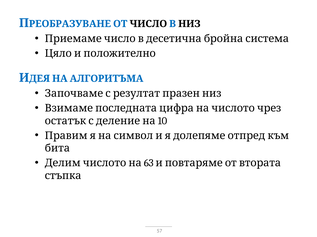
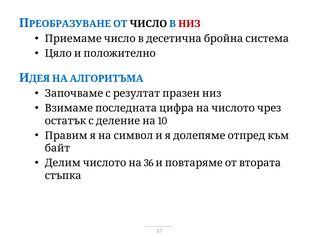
НИЗ colour: black -> red (189, 24)
бита: бита -> байт (57, 149)
63: 63 -> 36 (149, 163)
